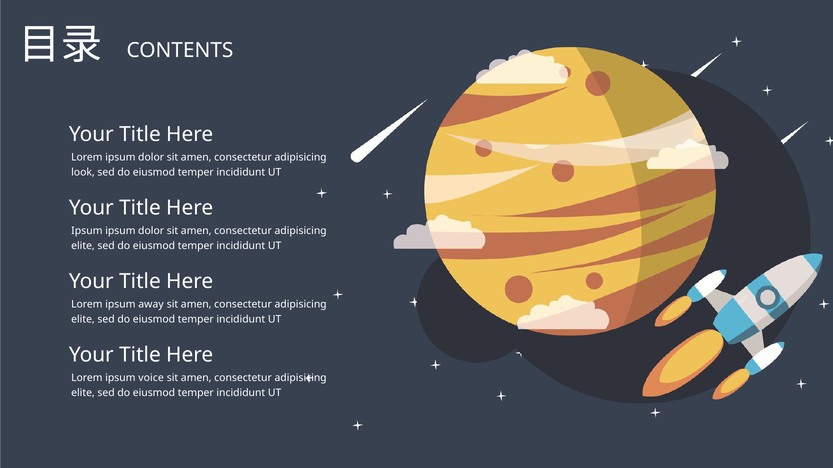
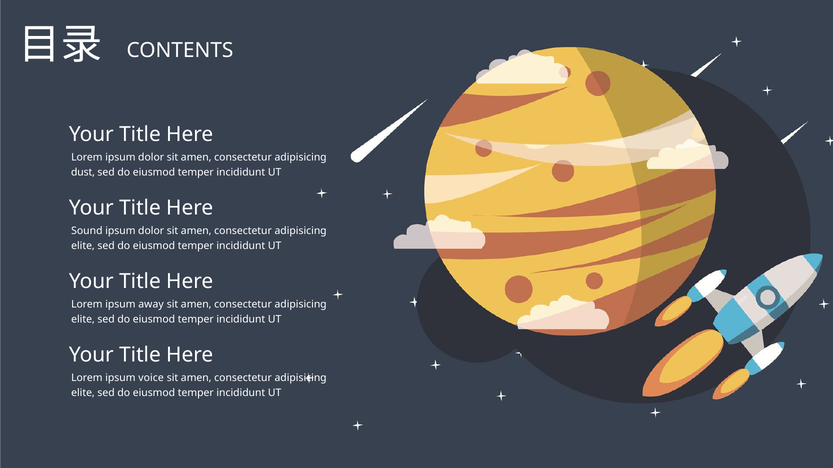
look: look -> dust (83, 173)
Ipsum: Ipsum -> Sound (87, 231)
